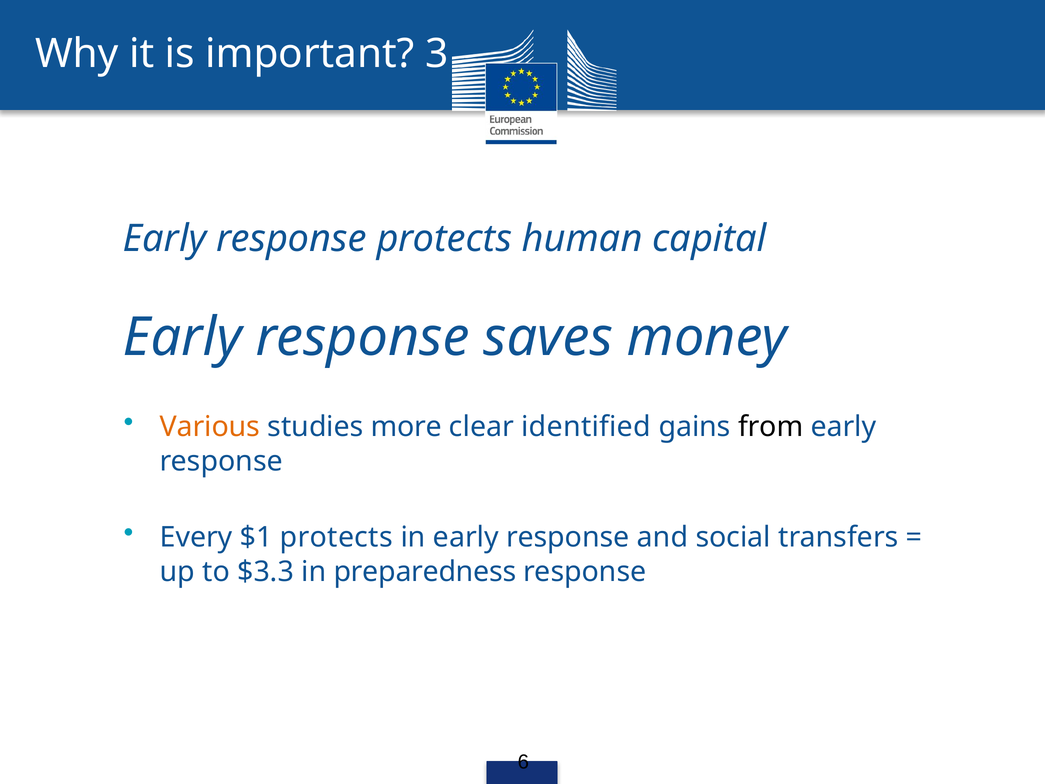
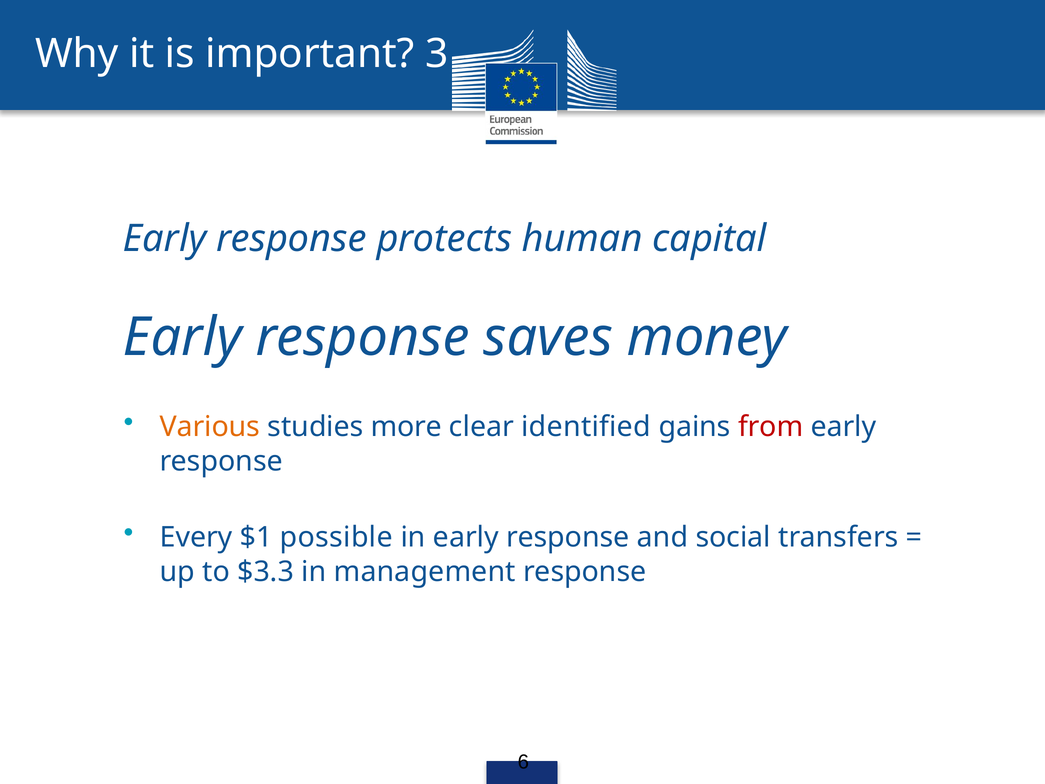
from colour: black -> red (771, 427)
$1 protects: protects -> possible (336, 537)
preparedness: preparedness -> management (425, 572)
